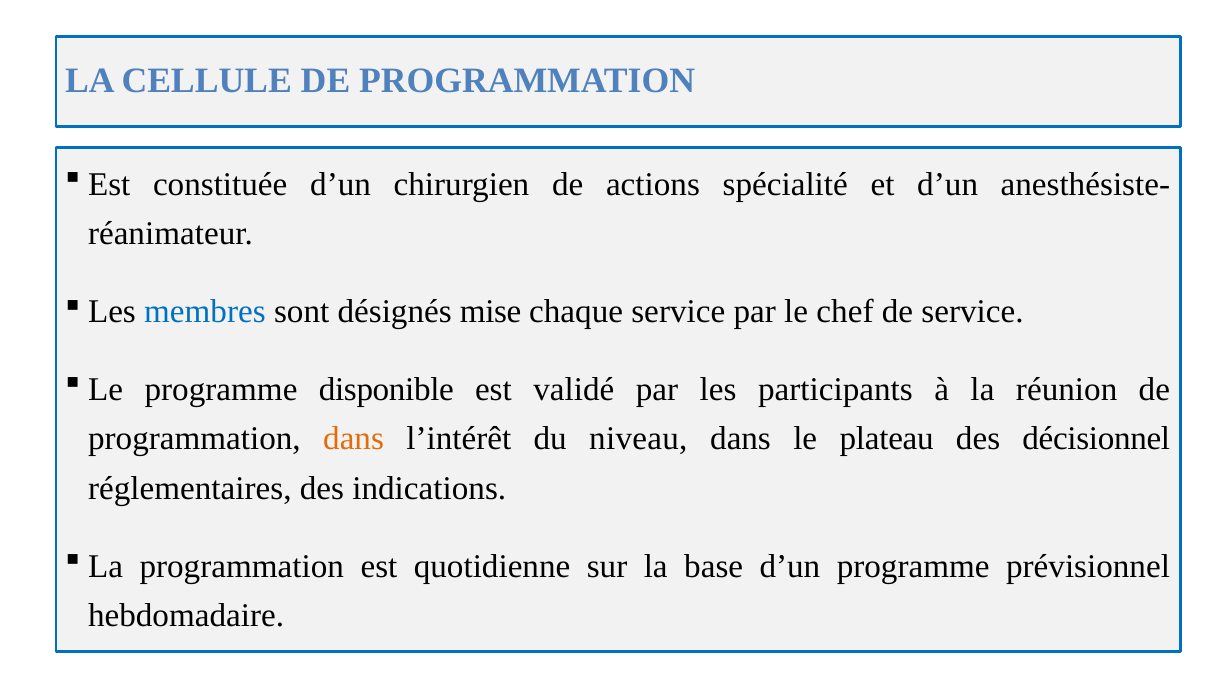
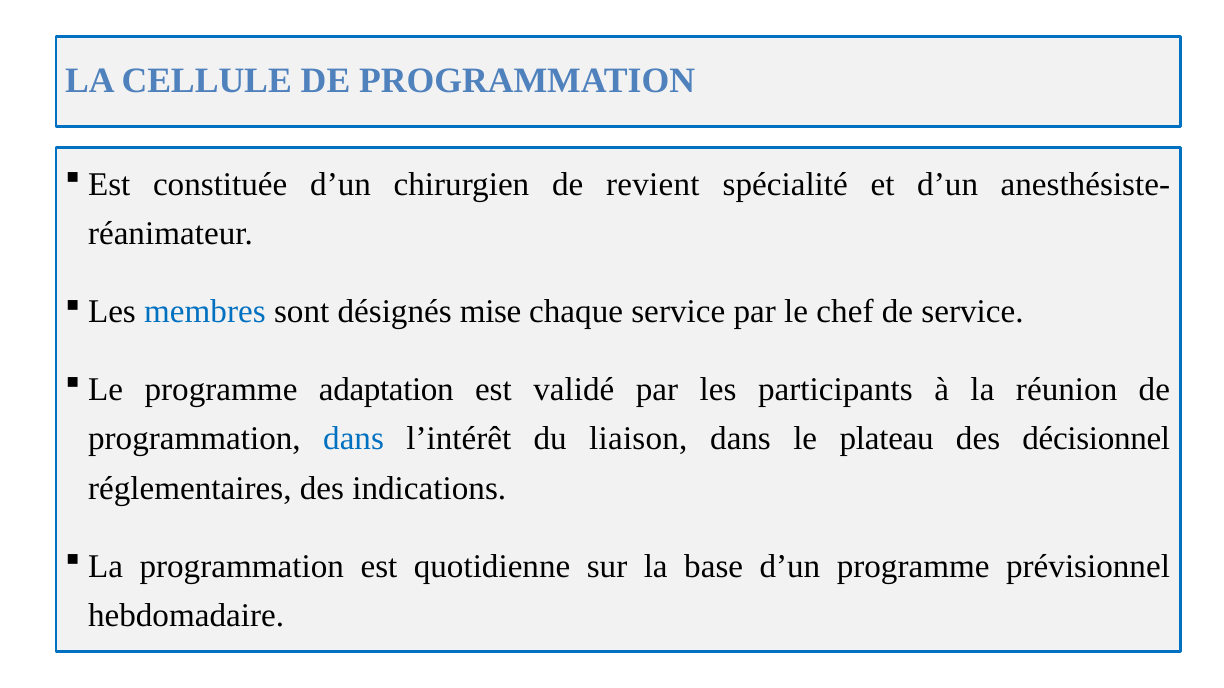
actions: actions -> revient (653, 184)
disponible: disponible -> adaptation (386, 390)
dans colour: orange -> blue (354, 439)
niveau: niveau -> liaison (638, 439)
